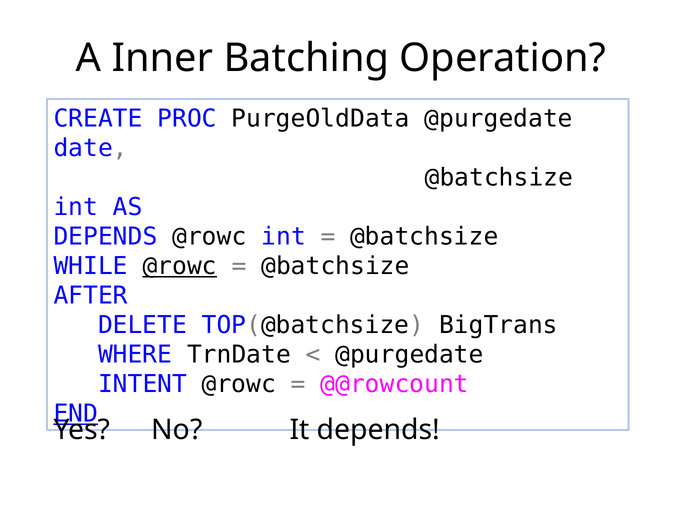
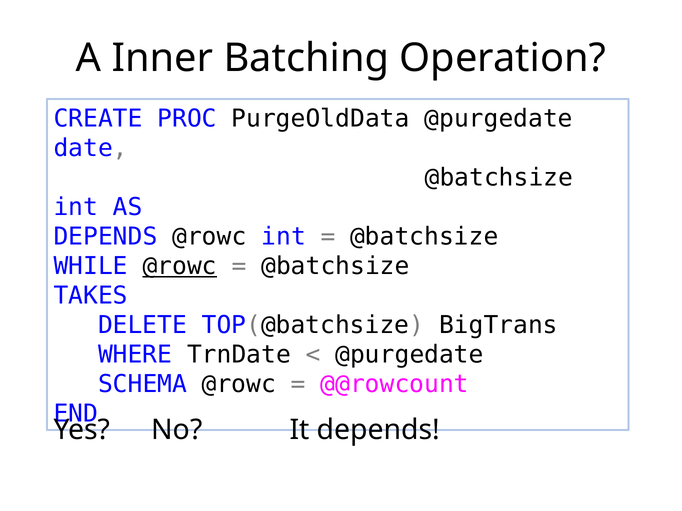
AFTER: AFTER -> TAKES (91, 296)
INTENT: INTENT -> SCHEMA (143, 385)
END underline: present -> none (76, 414)
